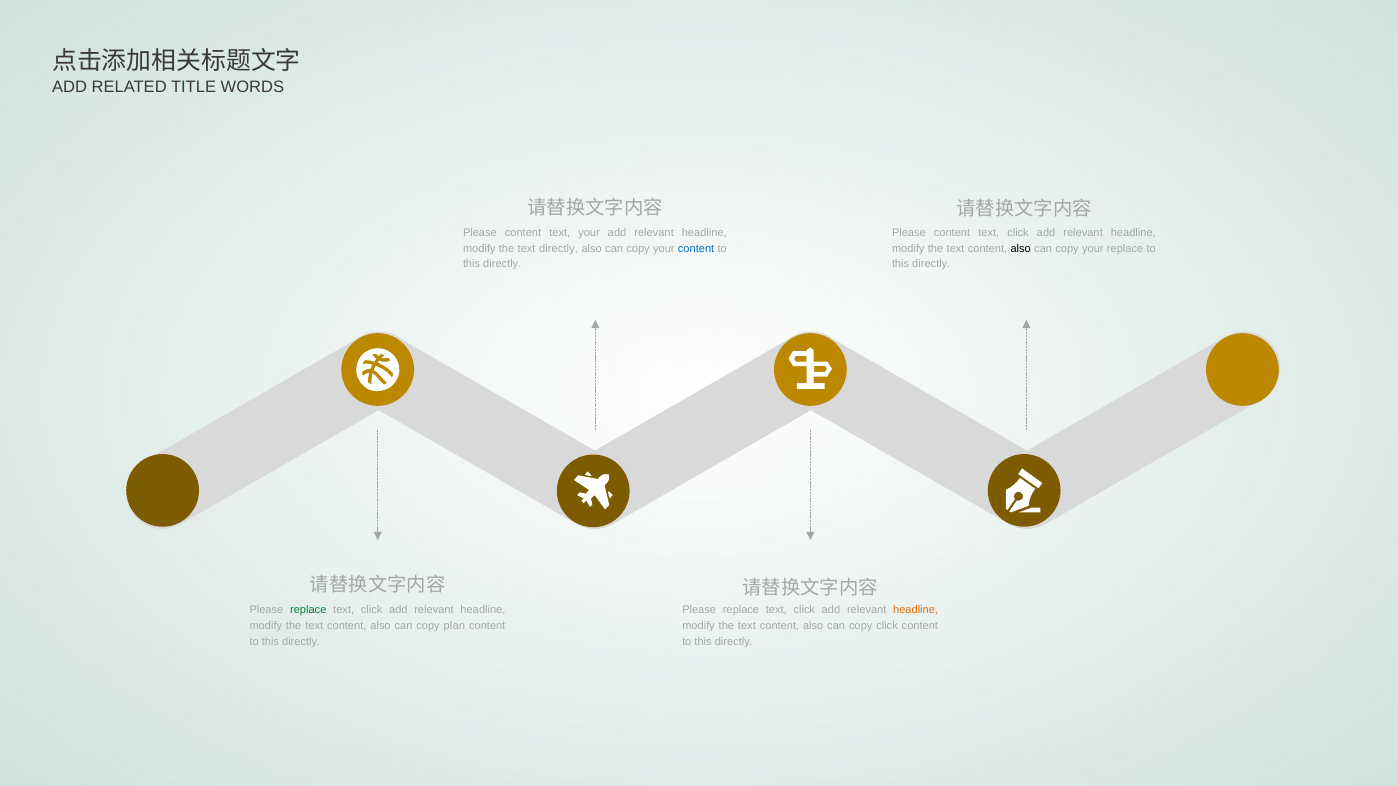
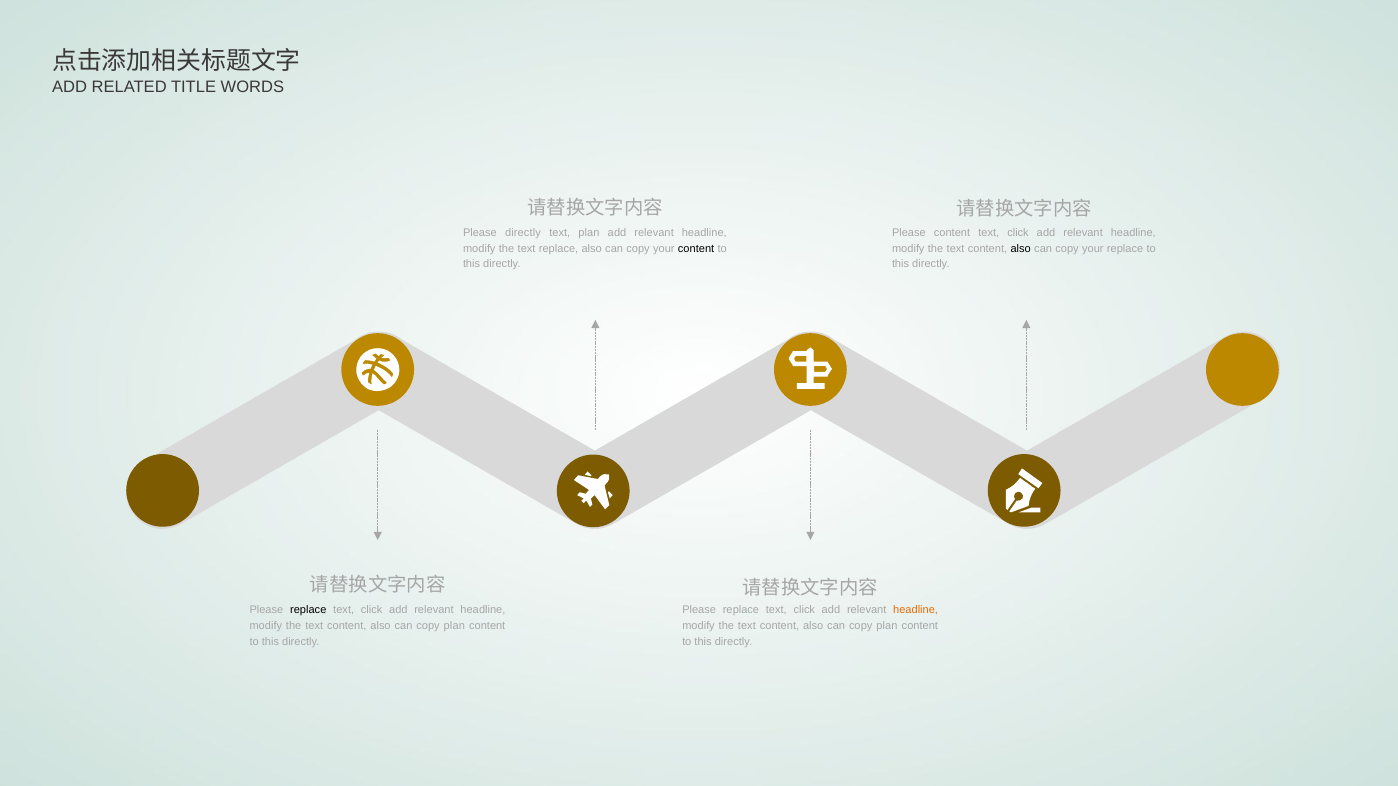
content: content -> directly (523, 233)
text your: your -> plan (589, 233)
text directly: directly -> replace (559, 249)
content colour: blue -> black (696, 249)
replace colour: green -> black (308, 611)
click: click -> plan (887, 626)
